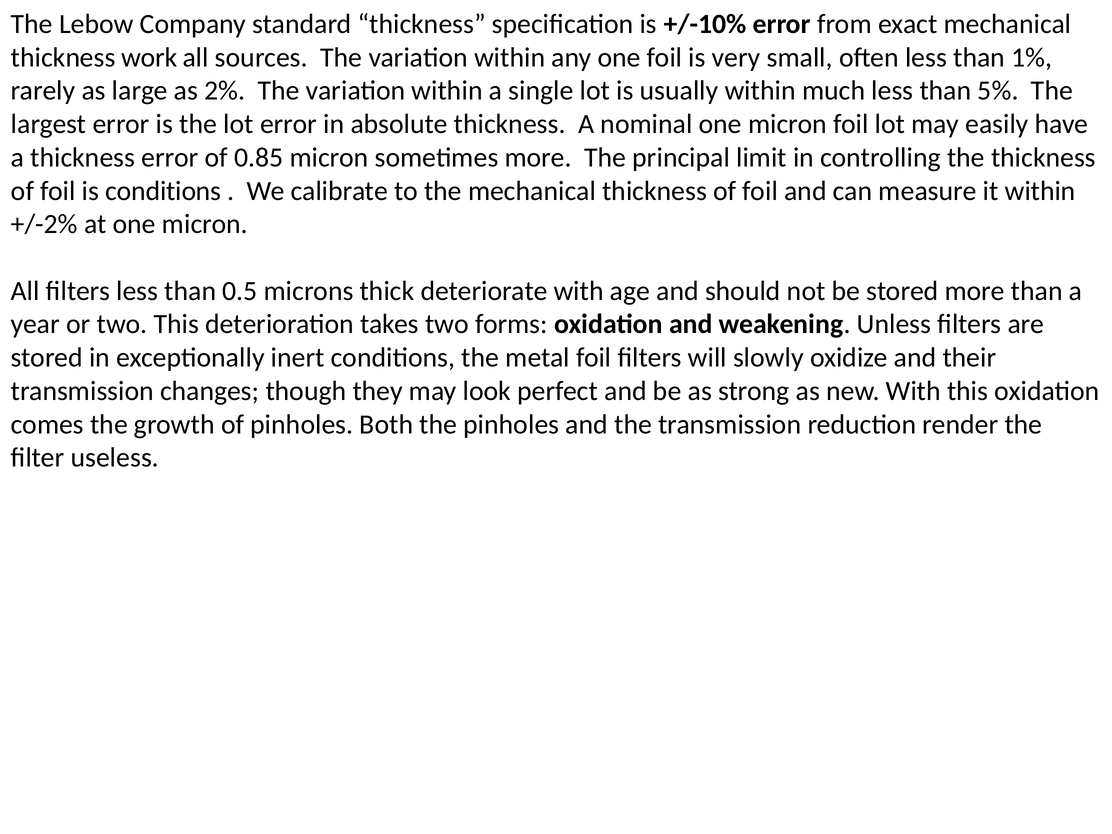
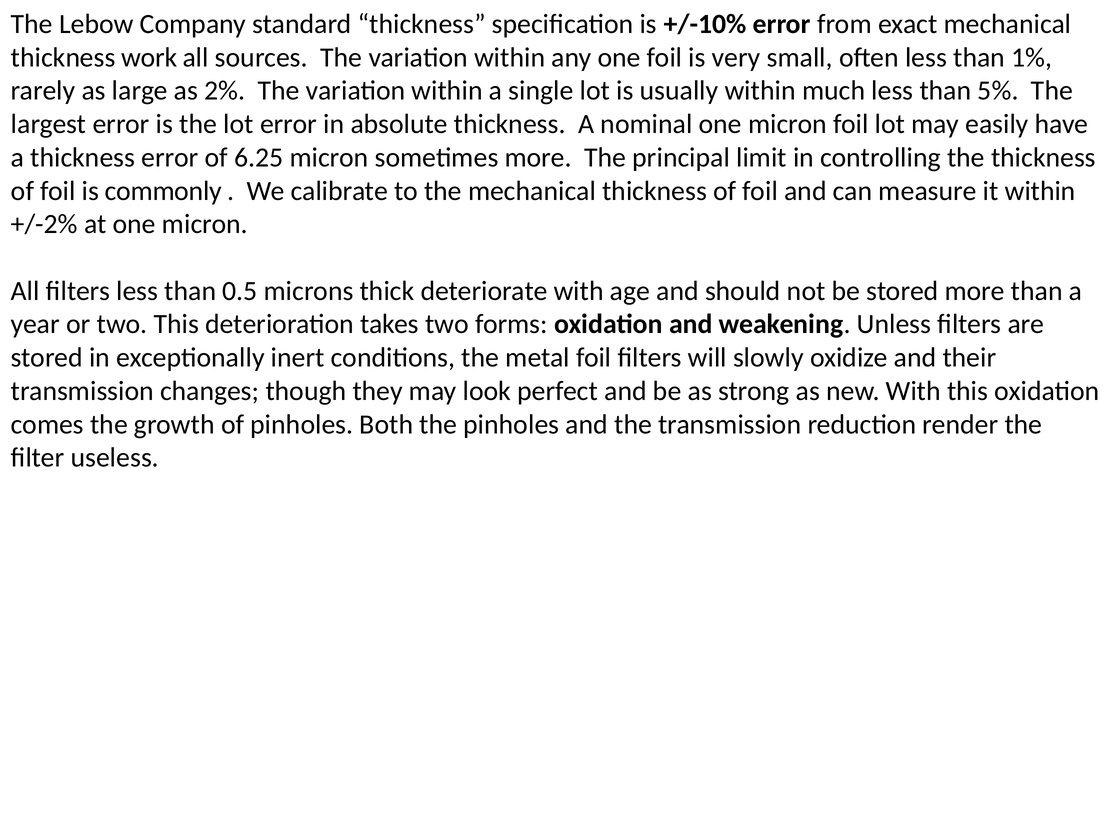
0.85: 0.85 -> 6.25 (259, 157)
is conditions: conditions -> commonly (163, 191)
